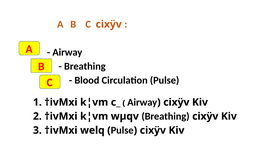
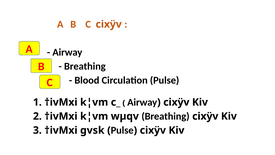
welq: welq -> gvsk (92, 130)
